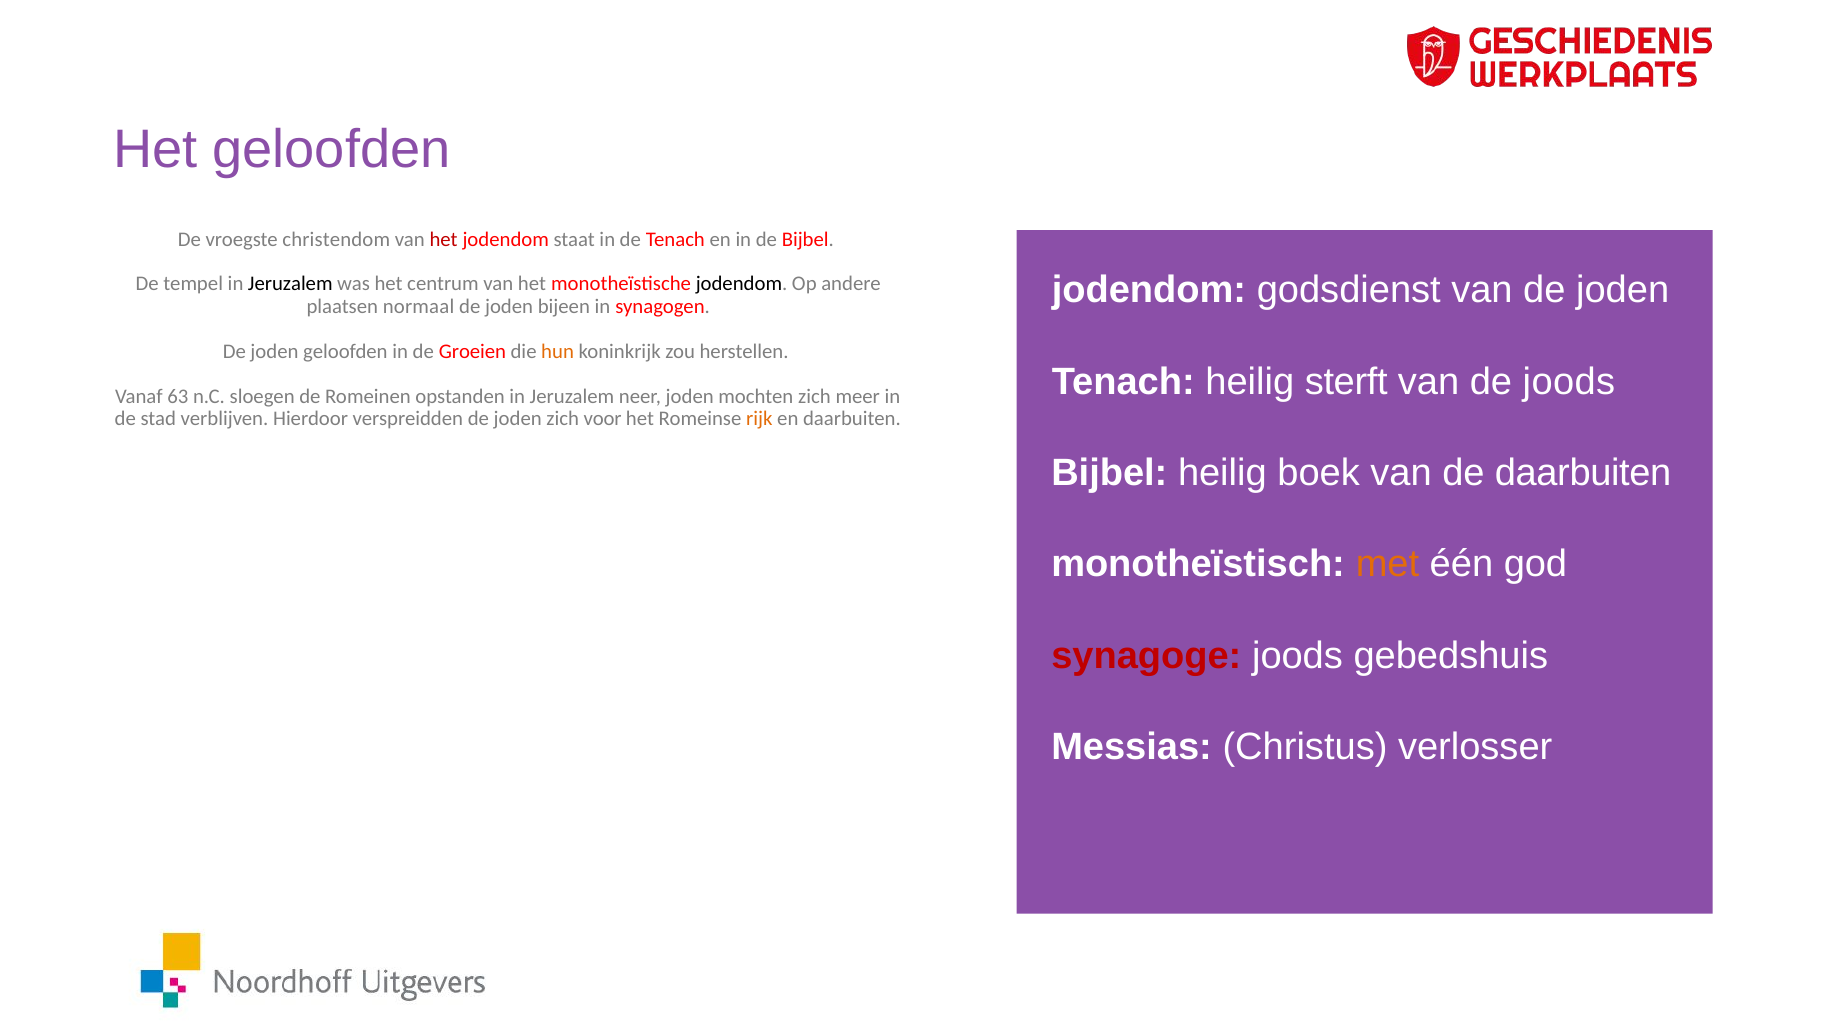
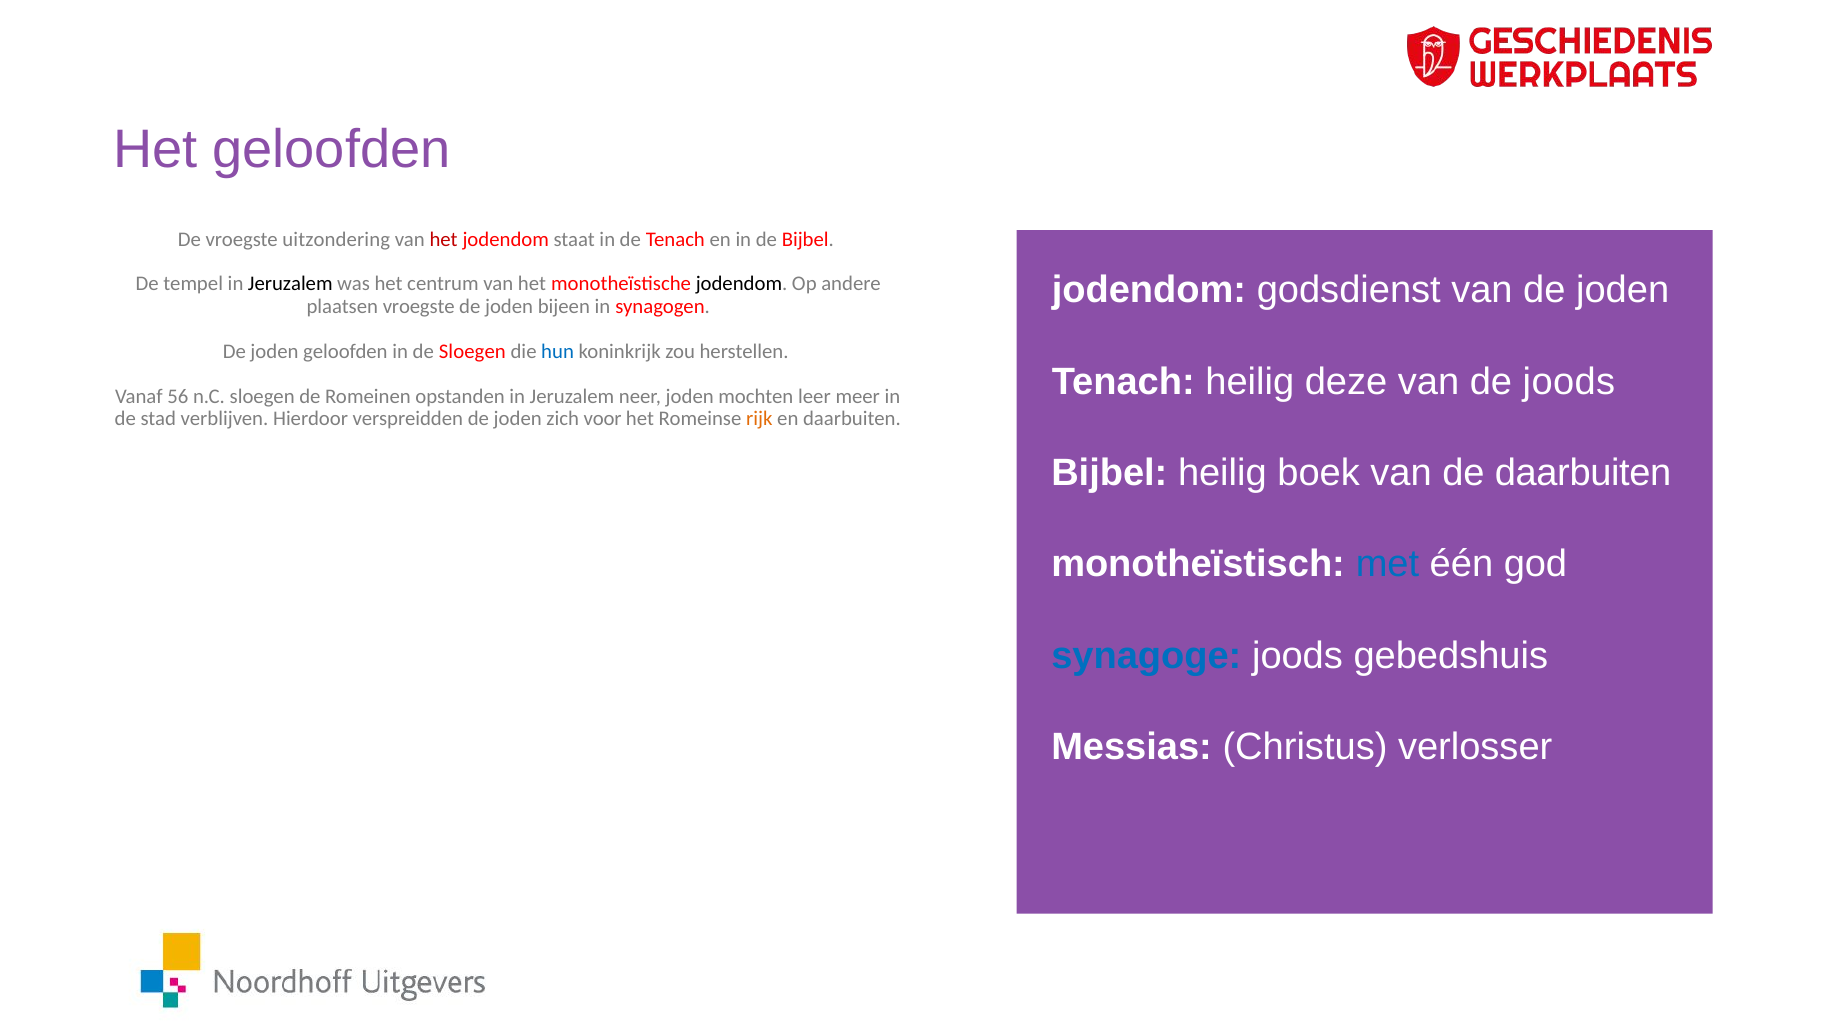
christendom: christendom -> uitzondering (336, 239)
plaatsen normaal: normaal -> vroegste (419, 307)
de Groeien: Groeien -> Sloegen (472, 351)
hun colour: orange -> blue (558, 351)
sterft: sterft -> deze (1346, 382)
63: 63 -> 56 (178, 396)
mochten zich: zich -> leer (814, 396)
met colour: orange -> blue (1387, 564)
synagoge colour: red -> blue (1146, 656)
